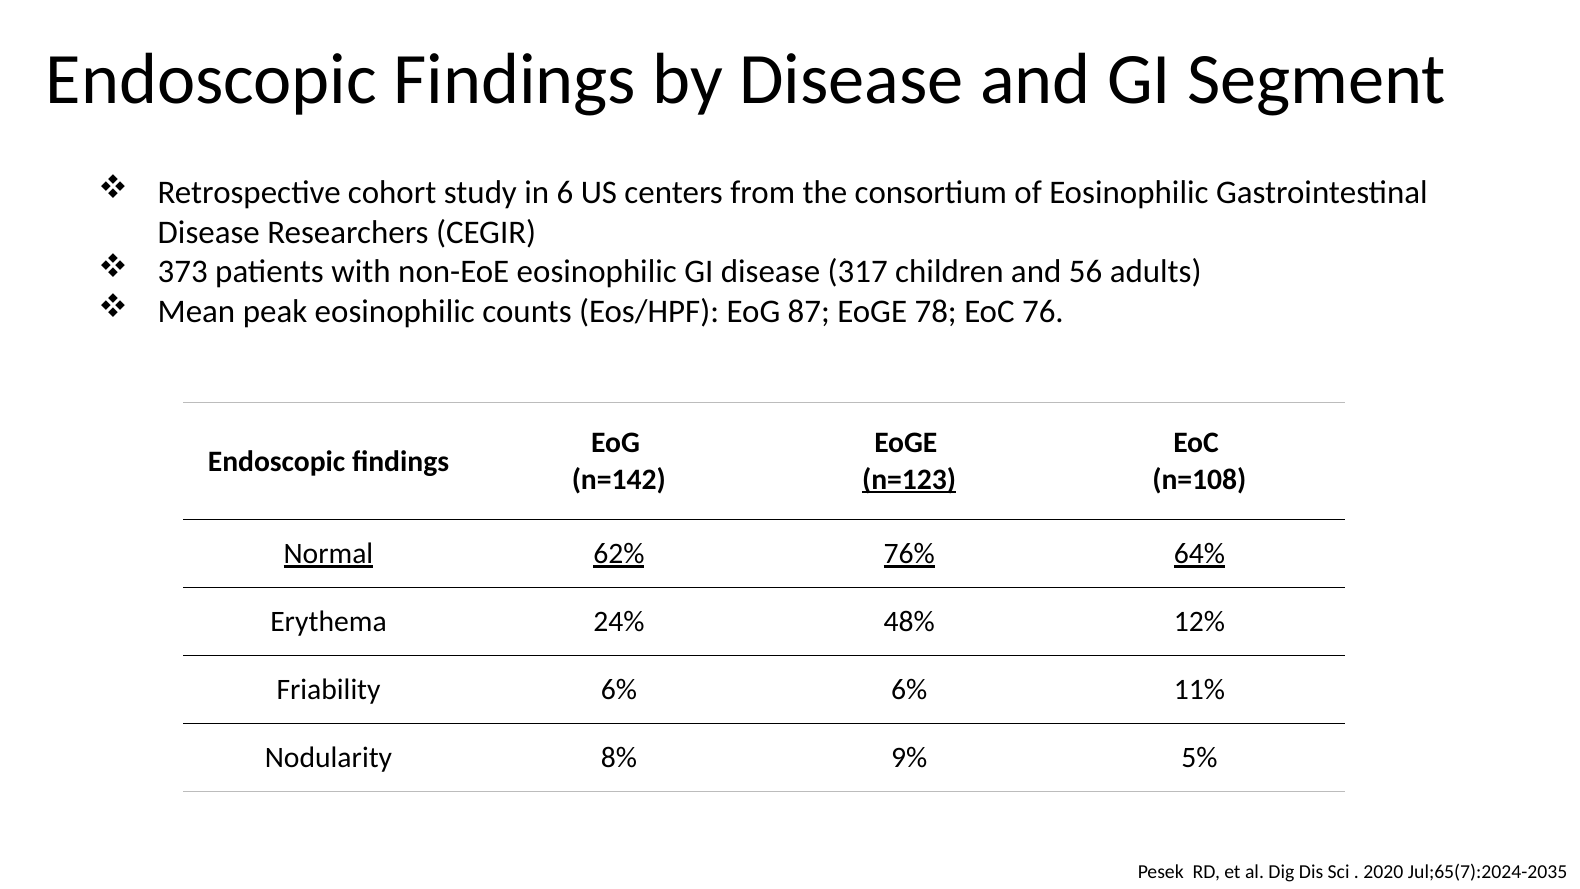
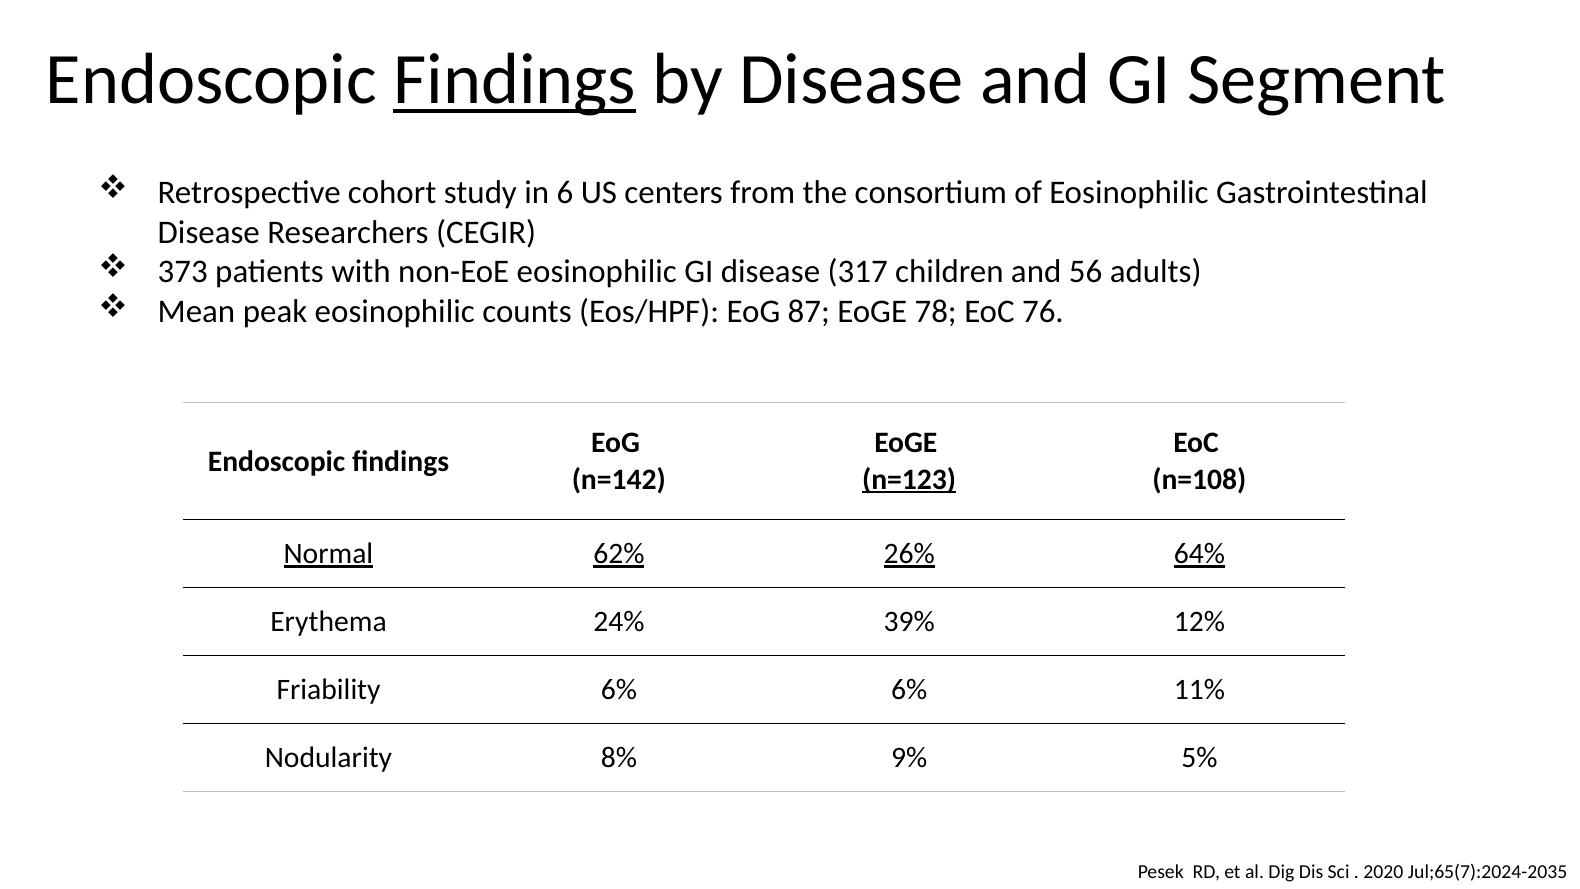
Findings underline: none -> present (515, 80)
76%: 76% -> 26% (909, 554)
48%: 48% -> 39% (909, 622)
